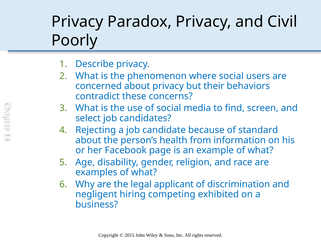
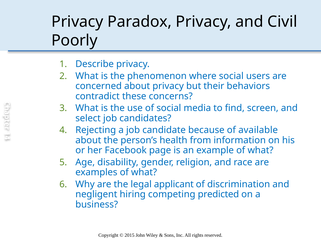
standard: standard -> available (258, 130)
exhibited: exhibited -> predicted (218, 194)
